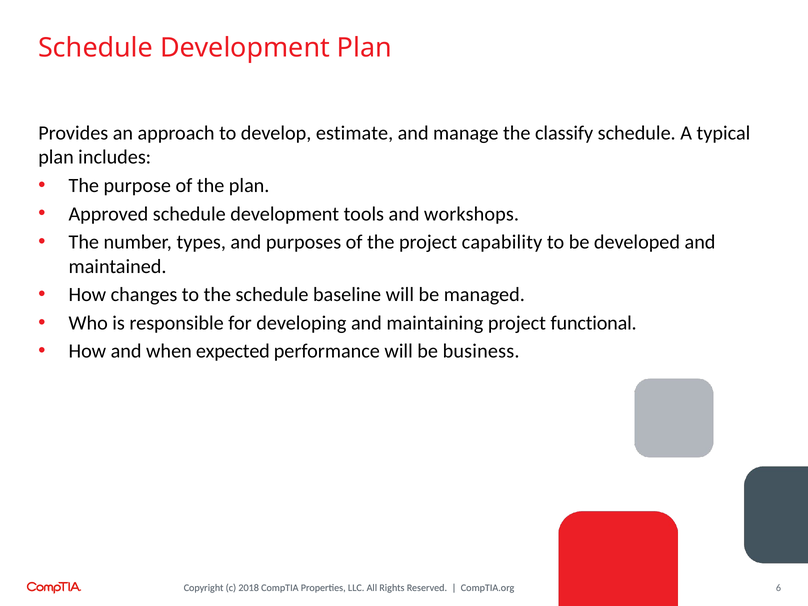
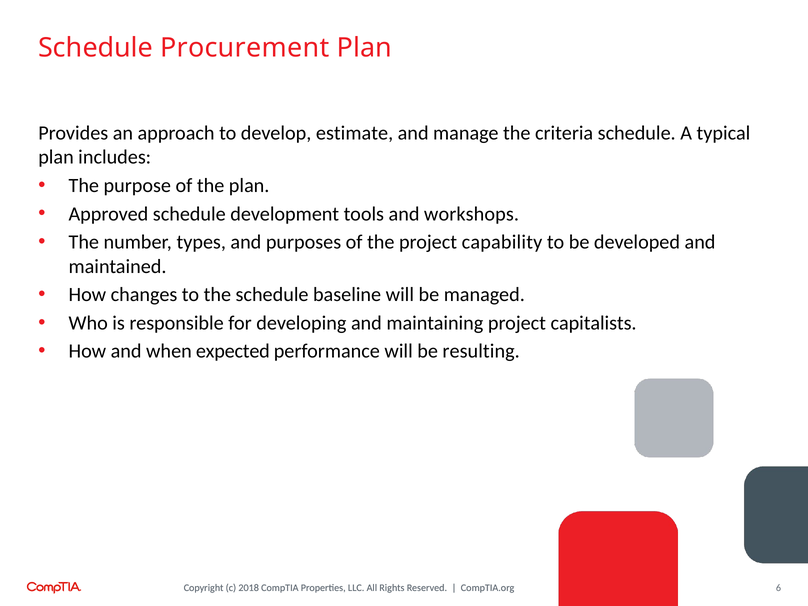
Development: Development -> Procurement (245, 48)
classify: classify -> criteria (564, 133)
functional: functional -> capitalists (594, 323)
business: business -> resulting (481, 351)
